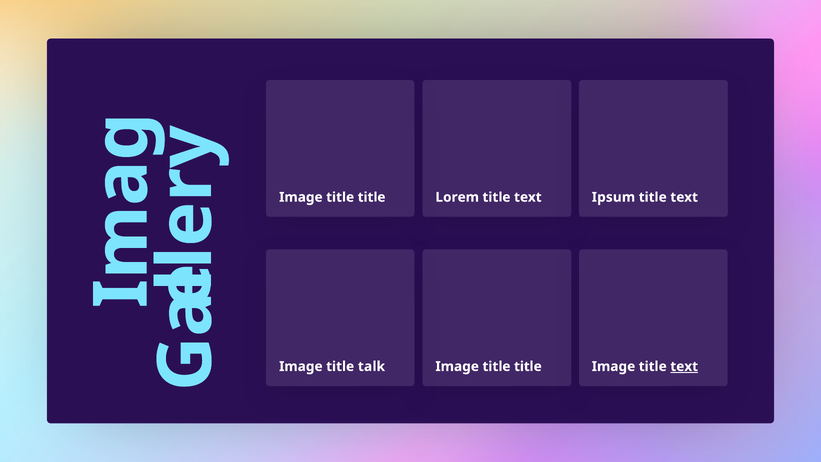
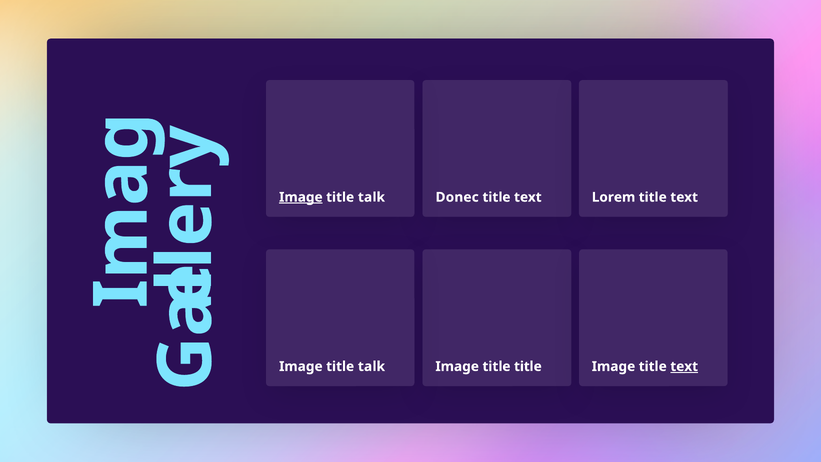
Image underline: none -> present (301, 197)
title: title -> talk (371, 197)
Lorem: Lorem -> Donec (457, 197)
Ipsum: Ipsum -> Lorem (614, 197)
